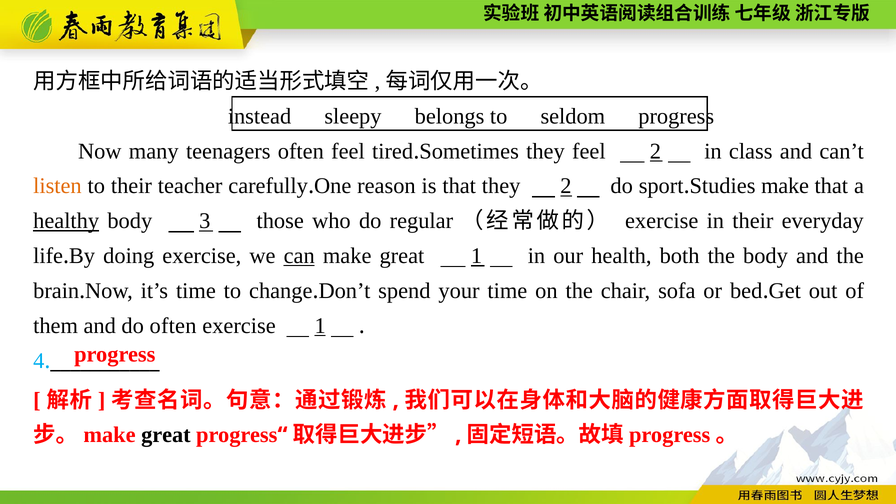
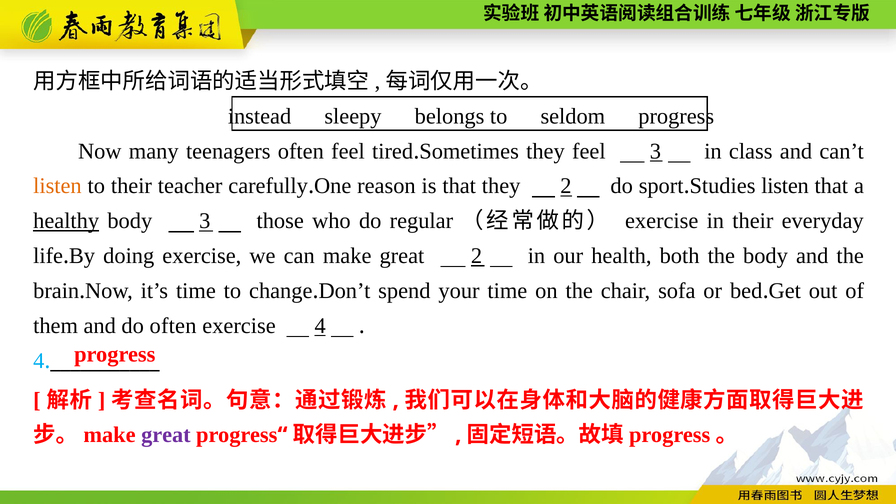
feel 2: 2 -> 3 (655, 151)
make: make -> listen (785, 186)
can underline: present -> none (299, 256)
great 1: 1 -> 2 (476, 256)
exercise 1: 1 -> 4 (320, 326)
great colour: black -> purple (166, 435)
